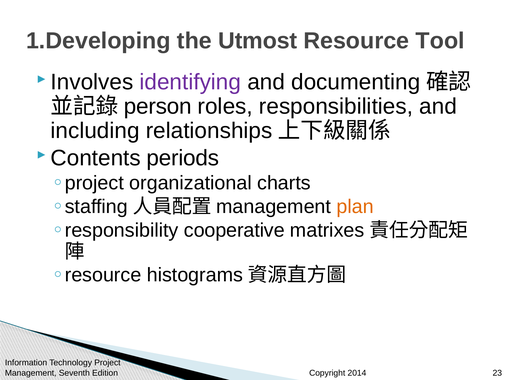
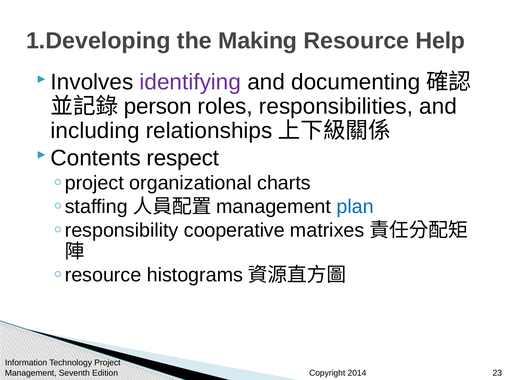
Utmost: Utmost -> Making (258, 41)
Tool: Tool -> Help (440, 41)
periods: periods -> respect (183, 158)
plan colour: orange -> blue (355, 207)
